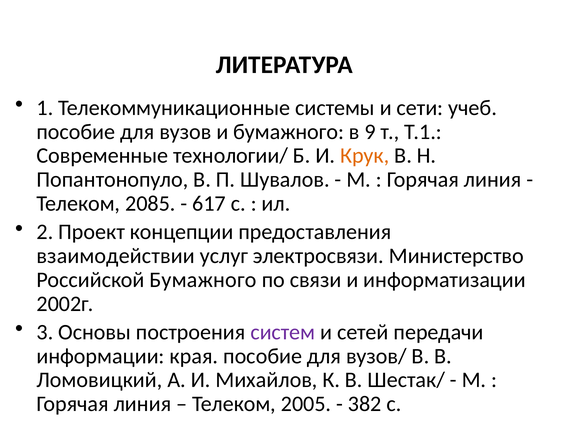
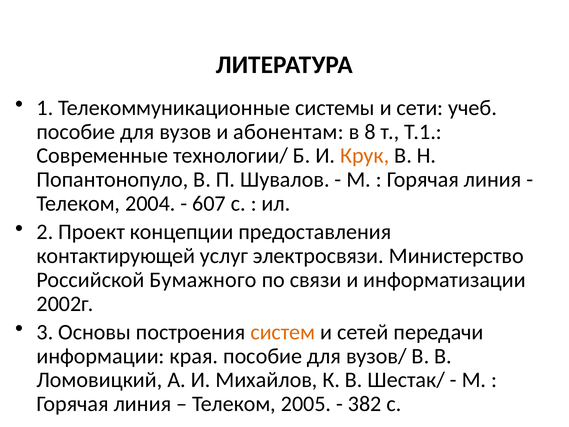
и бумажного: бумажного -> абонентам (288, 132)
9: 9 -> 8 (370, 132)
2085: 2085 -> 2004 (150, 203)
617: 617 -> 607 (209, 203)
взаимодействии: взаимодействии -> контактирующей (116, 256)
систем colour: purple -> orange (283, 332)
